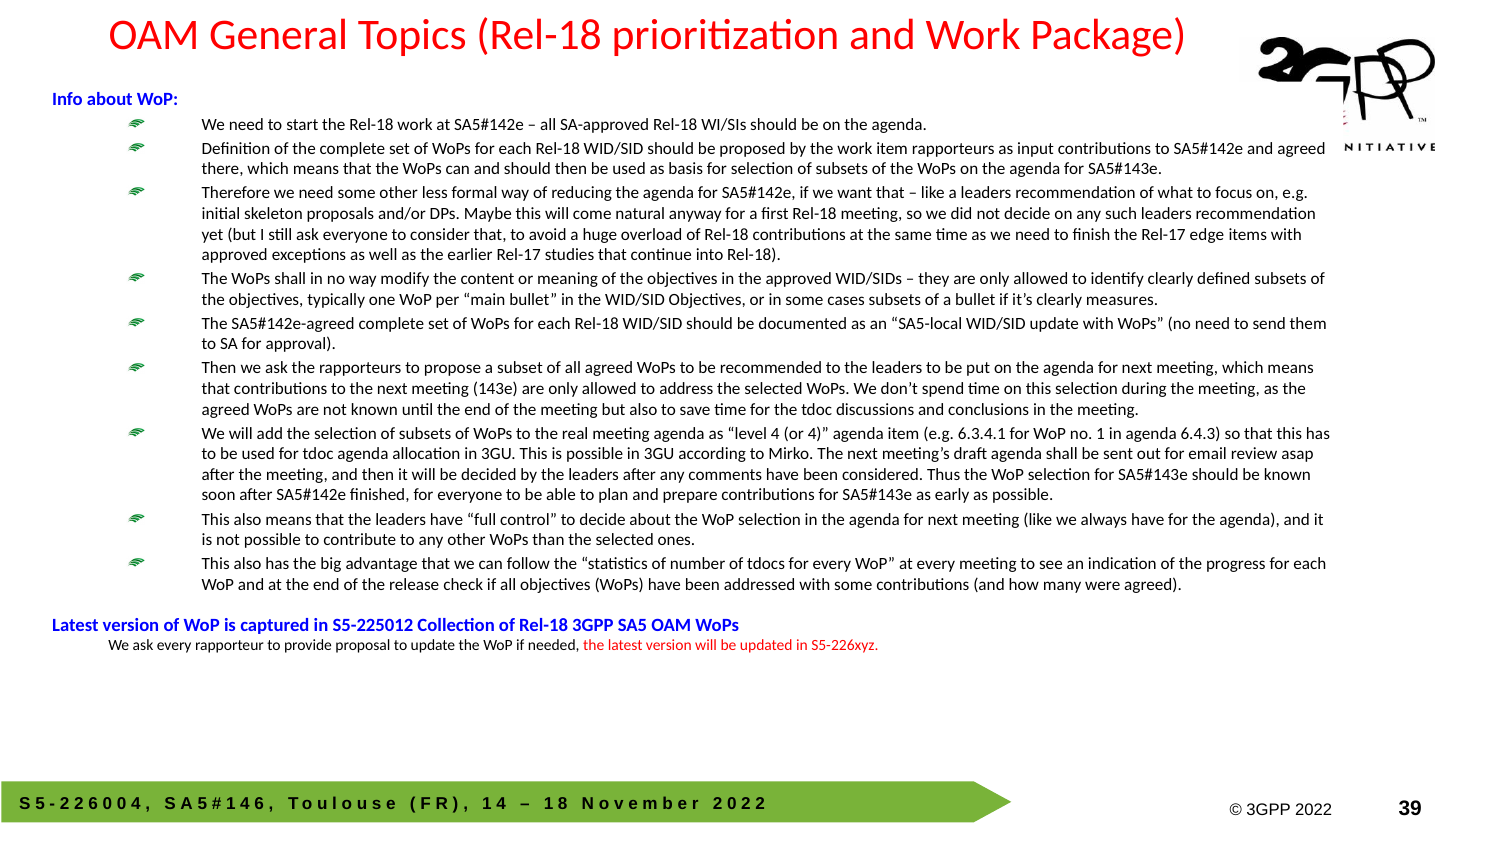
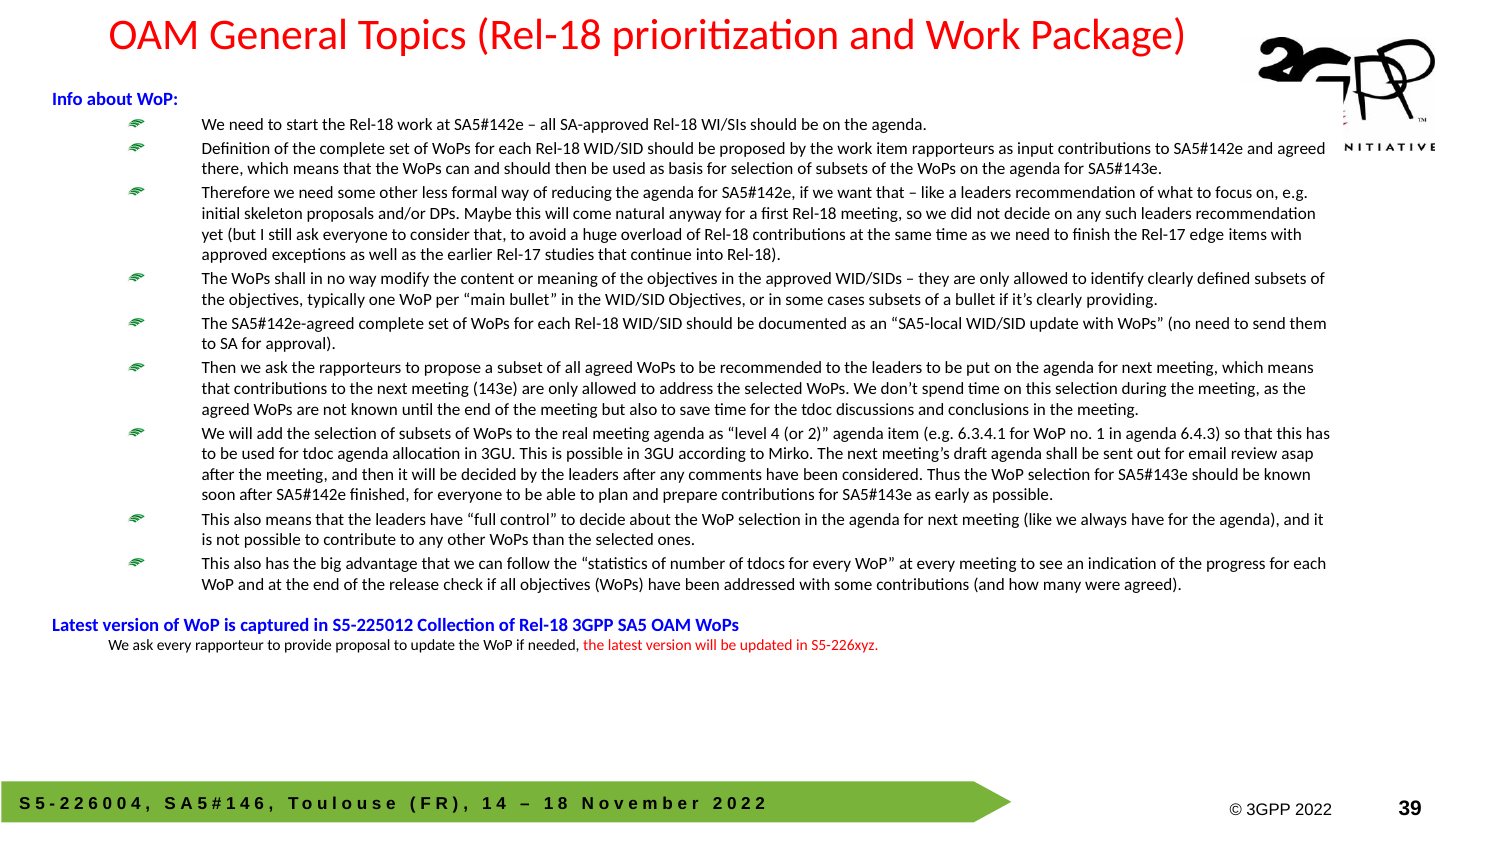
measures: measures -> providing (1122, 300)
4: 4 -> 2 (818, 434)
